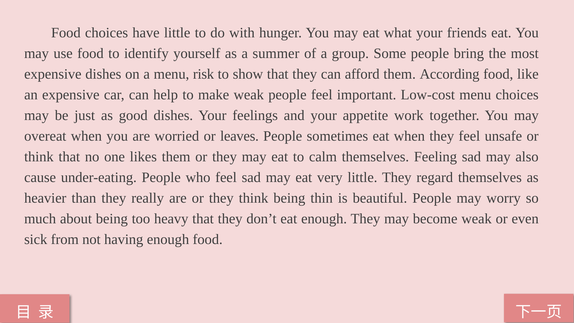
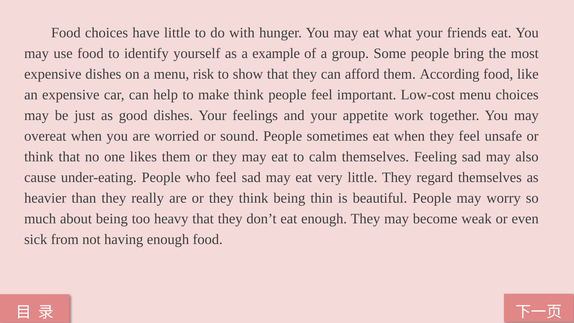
summer: summer -> example (276, 53)
make weak: weak -> think (249, 95)
leaves: leaves -> sound (239, 136)
